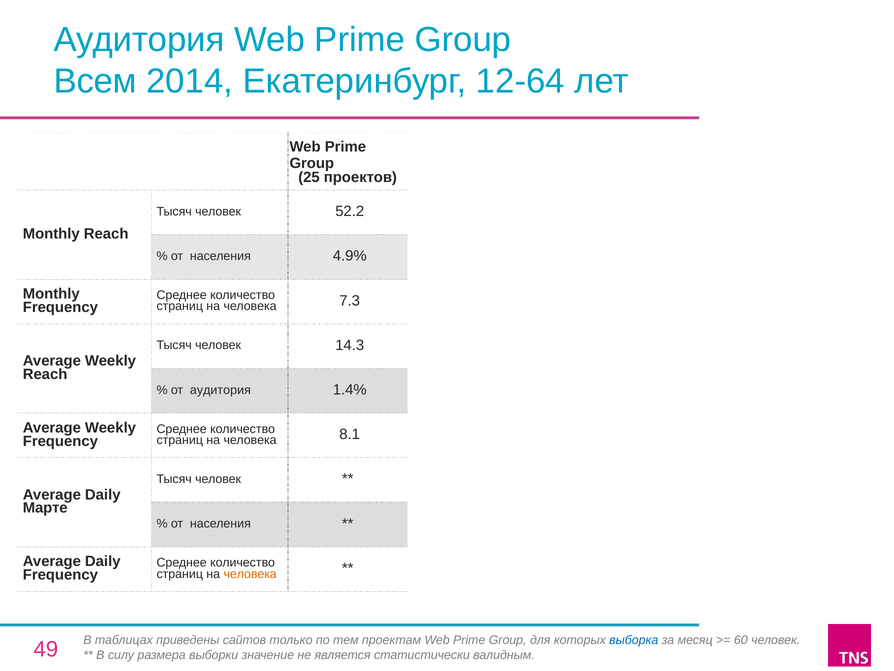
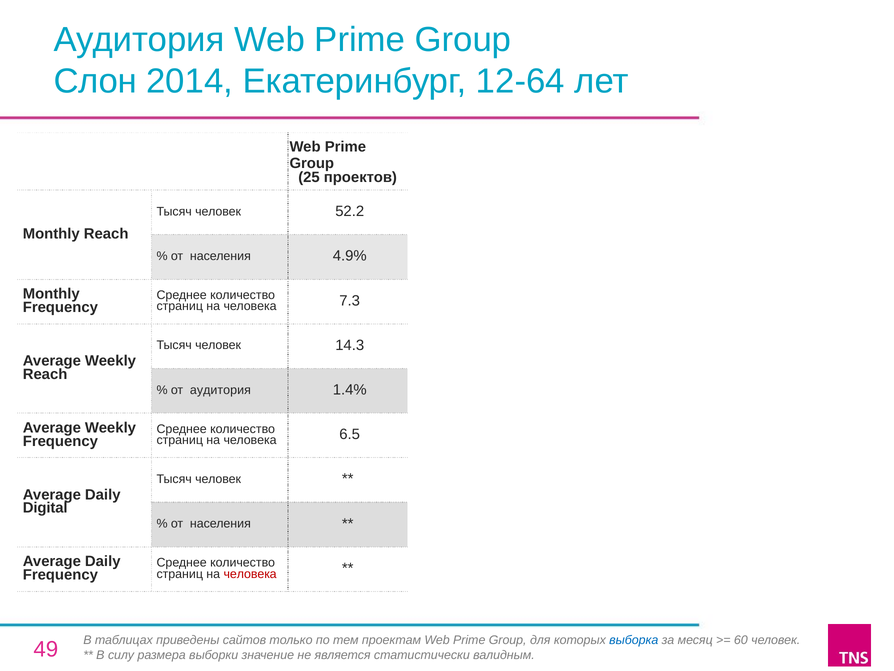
Всем: Всем -> Слон (95, 81)
8.1: 8.1 -> 6.5 (350, 434)
Марте: Марте -> Digital (45, 508)
человека colour: orange -> red (250, 573)
